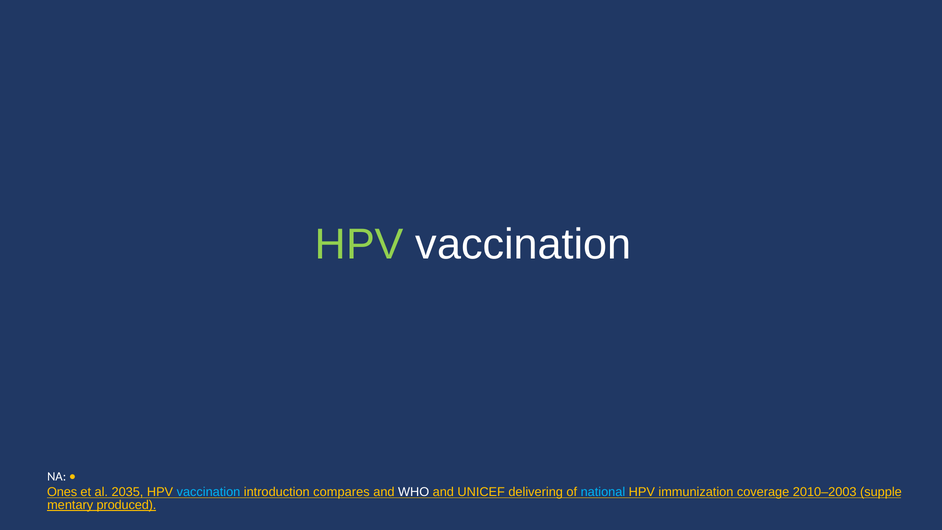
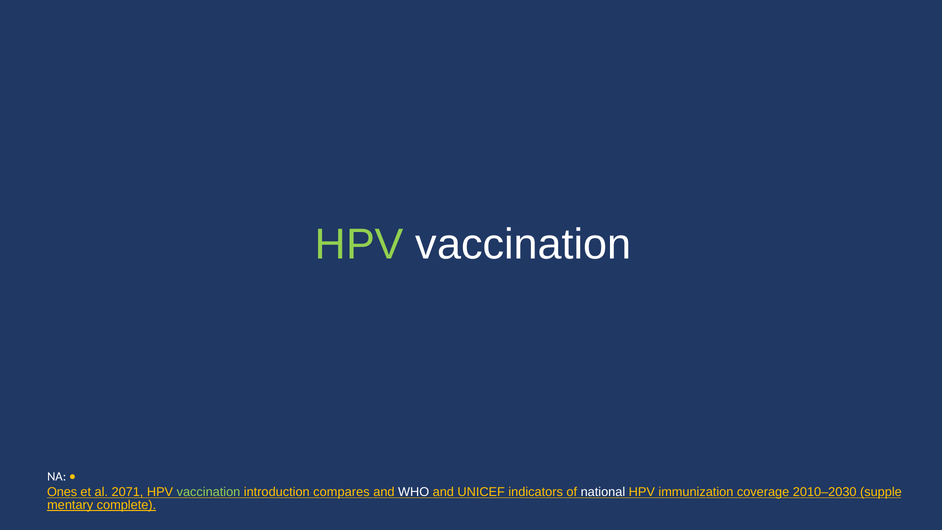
2035: 2035 -> 2071 (127, 492)
vaccination colour: light blue -> light green (208, 492)
delivering: delivering -> indicators (536, 492)
national colour: light blue -> white (603, 492)
2010–2003: 2010–2003 -> 2010–2030 (825, 492)
produced: produced -> complete (126, 505)
